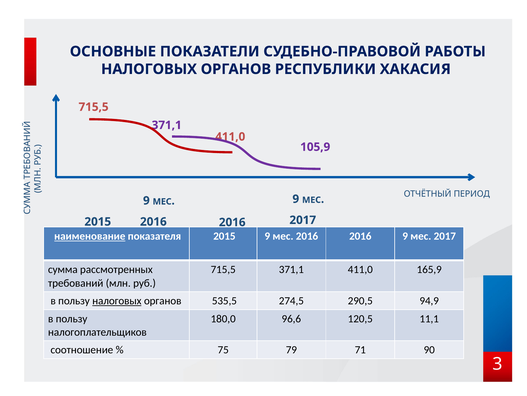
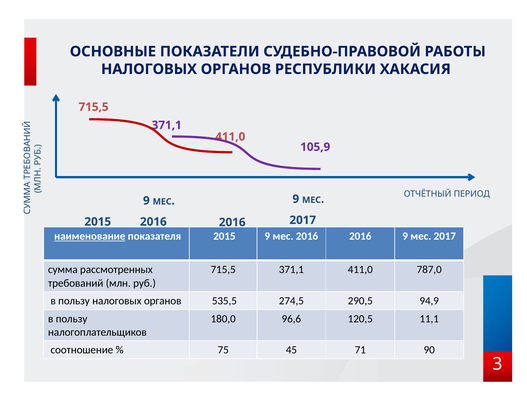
165,9: 165,9 -> 787,0 (429, 269)
налоговых underline: present -> none (117, 300)
79: 79 -> 45 (291, 349)
